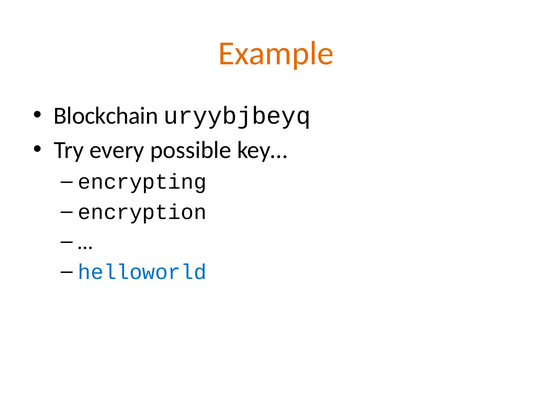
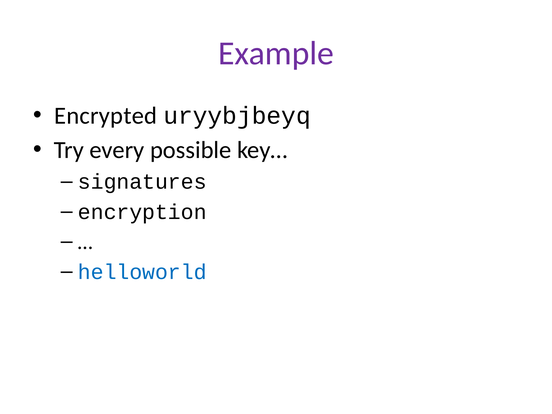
Example colour: orange -> purple (276, 53)
Blockchain: Blockchain -> Encrypted (106, 116)
encrypting: encrypting -> signatures (142, 182)
